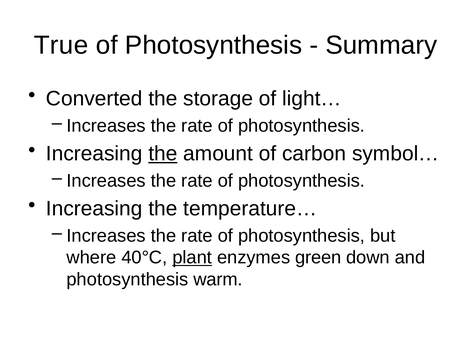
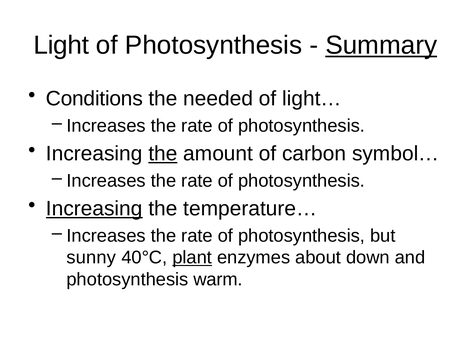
True: True -> Light (61, 45)
Summary underline: none -> present (381, 45)
Converted: Converted -> Conditions (94, 99)
storage: storage -> needed (218, 99)
Increasing underline: none -> present (94, 209)
where: where -> sunny (91, 258)
green: green -> about (318, 258)
